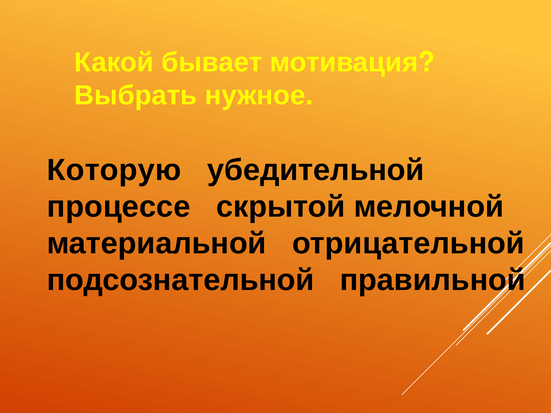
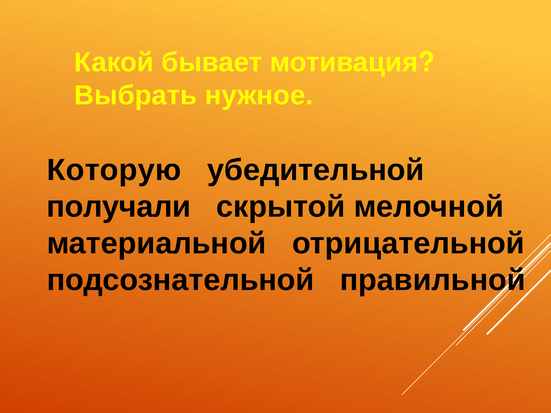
процессе: процессе -> получали (119, 207)
